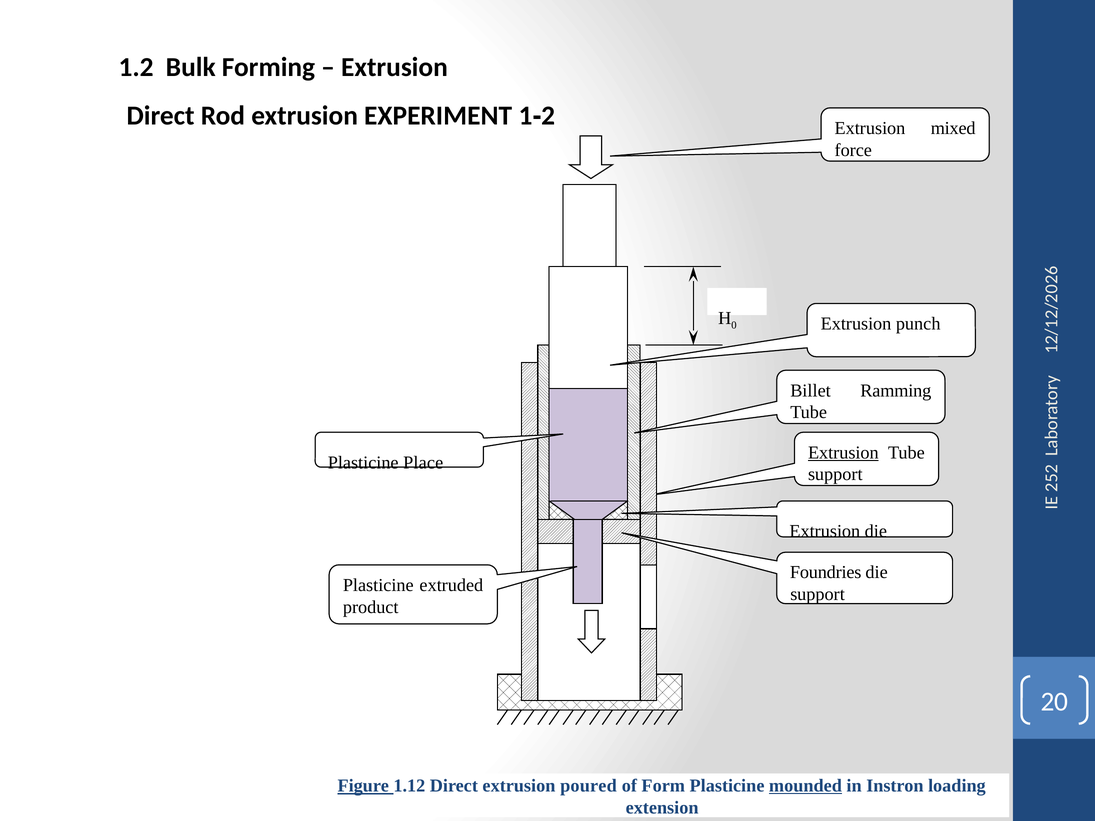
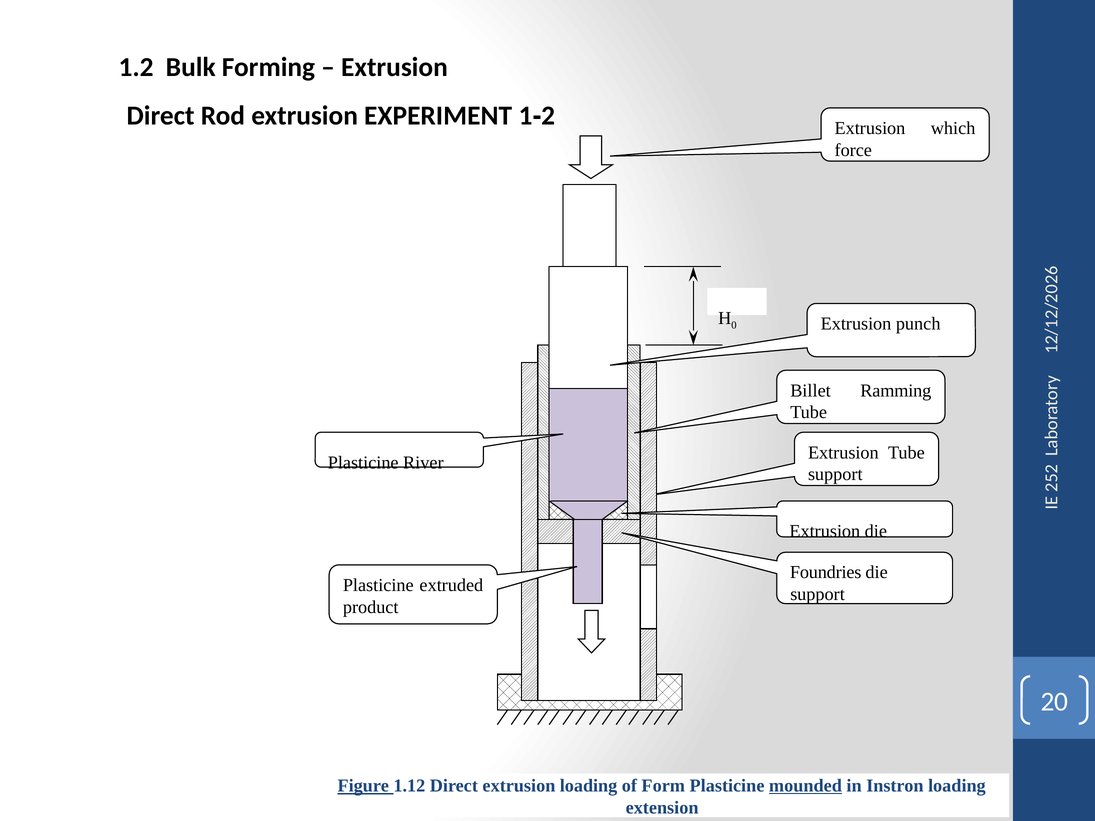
mixed: mixed -> which (953, 128)
Extrusion underline: present -> none (843, 453)
Place: Place -> River (423, 463)
extrusion poured: poured -> loading (589, 786)
